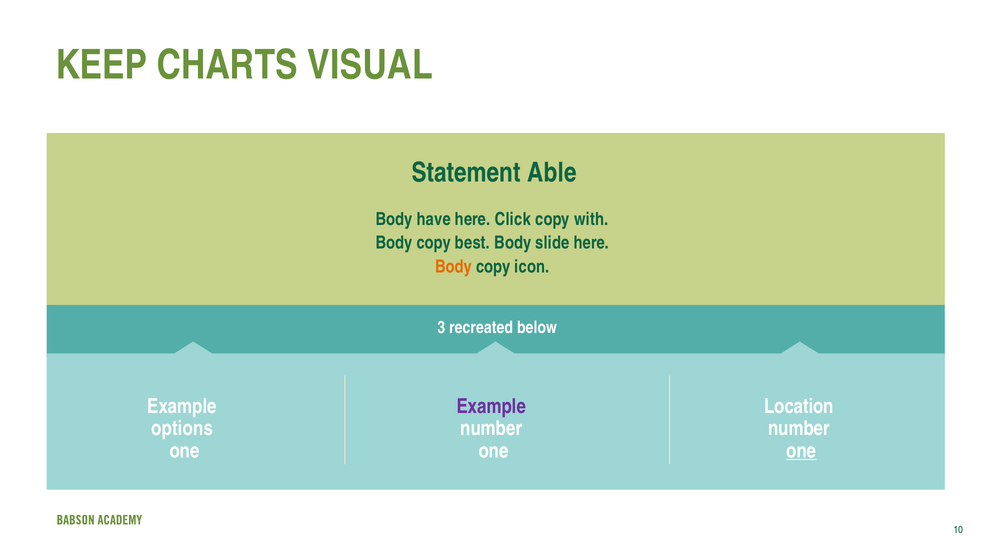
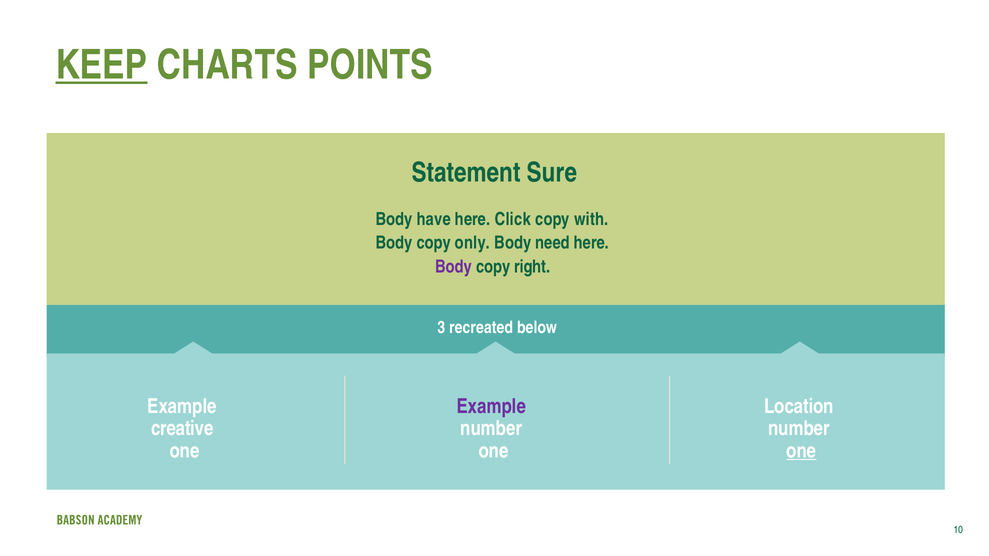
KEEP underline: none -> present (102, 65)
VISUAL: VISUAL -> POINTS (370, 65)
Able: Able -> Sure (552, 173)
best: best -> only (473, 243)
slide: slide -> need (553, 243)
Body colour: orange -> purple (454, 267)
icon: icon -> right (532, 267)
options: options -> creative (182, 429)
